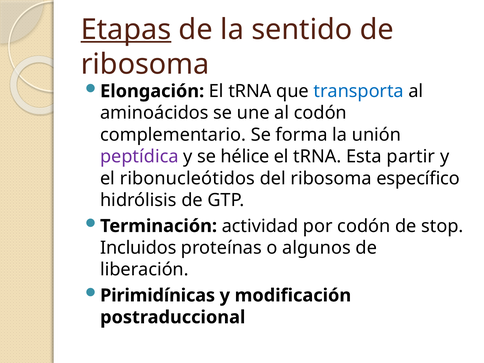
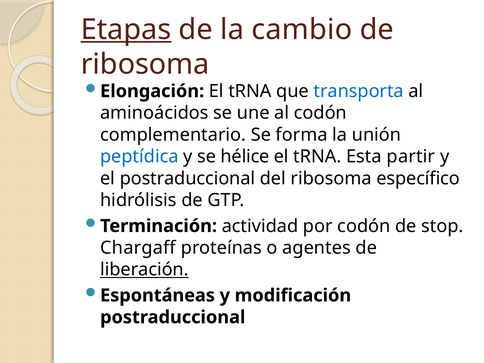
sentido: sentido -> cambio (302, 29)
peptídica colour: purple -> blue (139, 157)
el ribonucleótidos: ribonucleótidos -> postraduccional (187, 178)
Incluidos: Incluidos -> Chargaff (138, 248)
algunos: algunos -> agentes (317, 248)
liberación underline: none -> present (144, 270)
Pirimidínicas: Pirimidínicas -> Espontáneas (158, 295)
